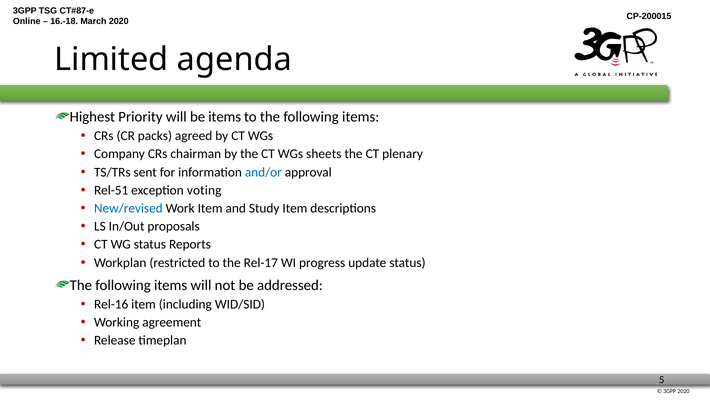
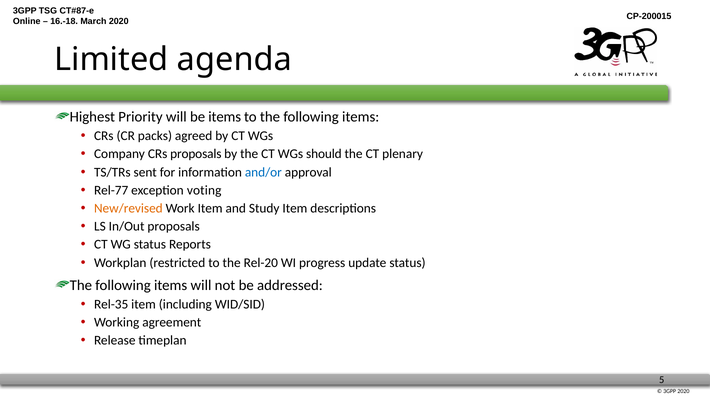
CRs chairman: chairman -> proposals (196, 154)
sheets: sheets -> should (324, 154)
Rel-51: Rel-51 -> Rel-77 (111, 190)
New/revised colour: blue -> orange (128, 208)
Rel-17: Rel-17 -> Rel-20 (261, 262)
Rel-16: Rel-16 -> Rel-35 (111, 304)
